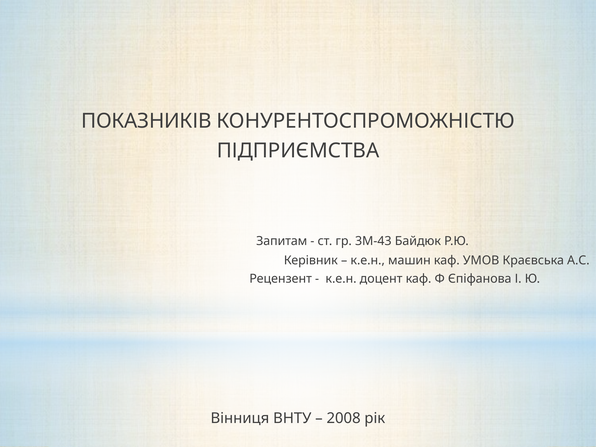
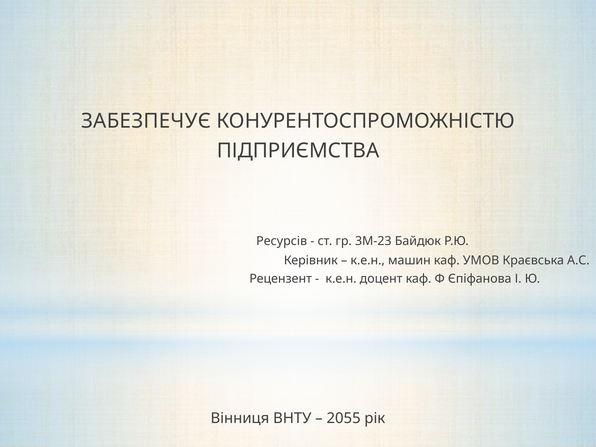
ПОКАЗНИКІВ: ПОКАЗНИКІВ -> ЗАБЕЗПЕЧУЄ (146, 121)
Запитам: Запитам -> Ресурсів (282, 241)
3М-43: 3М-43 -> 3М-23 (373, 241)
2008: 2008 -> 2055 (344, 418)
